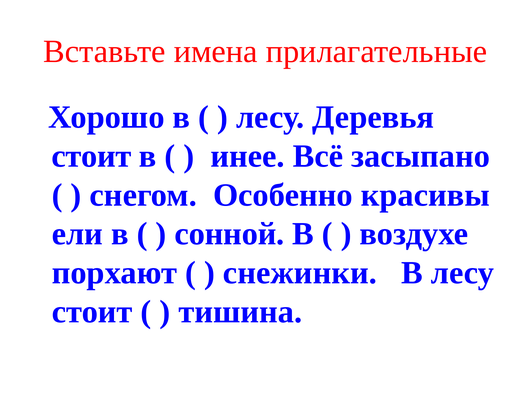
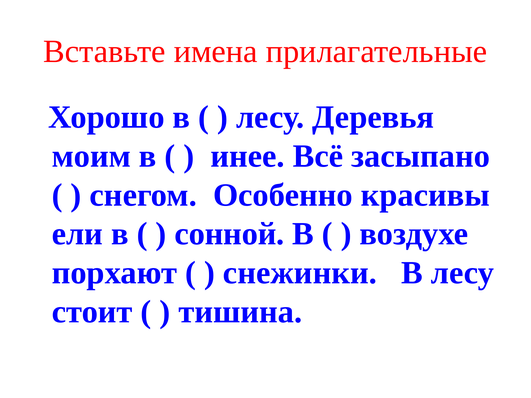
стоит: стоит -> моим (91, 156)
